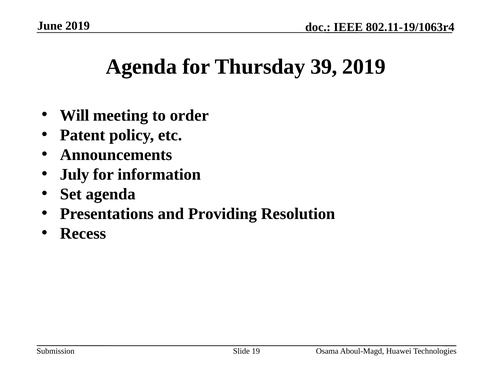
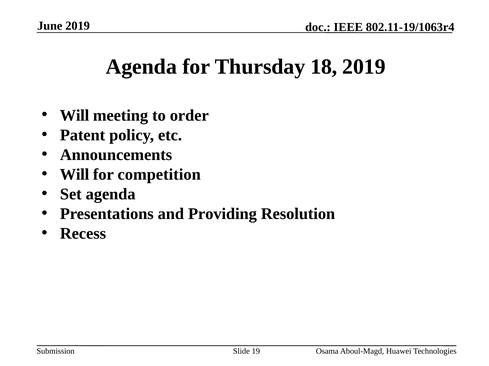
39: 39 -> 18 (324, 67)
July: July -> Will (75, 175)
information: information -> competition (159, 175)
